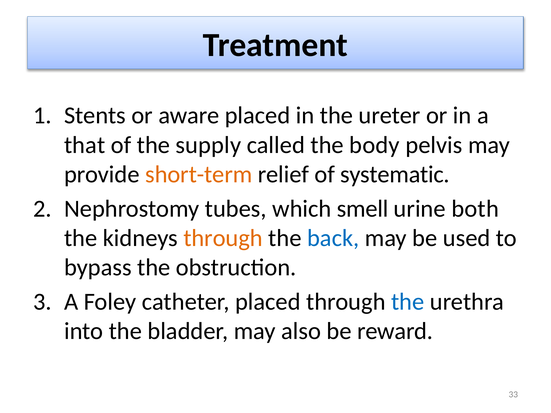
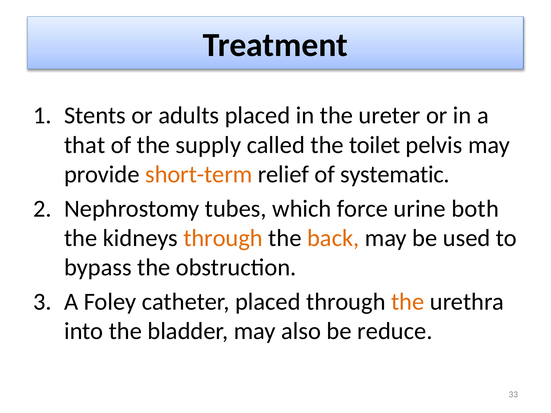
aware: aware -> adults (189, 116)
body: body -> toilet (375, 145)
smell: smell -> force (363, 209)
back colour: blue -> orange (333, 238)
the colour: blue -> orange (408, 302)
reward: reward -> reduce (395, 331)
